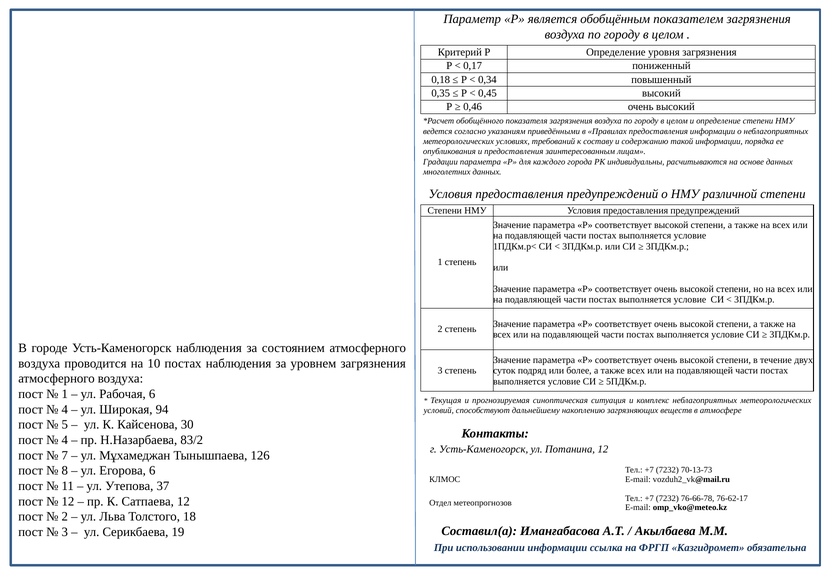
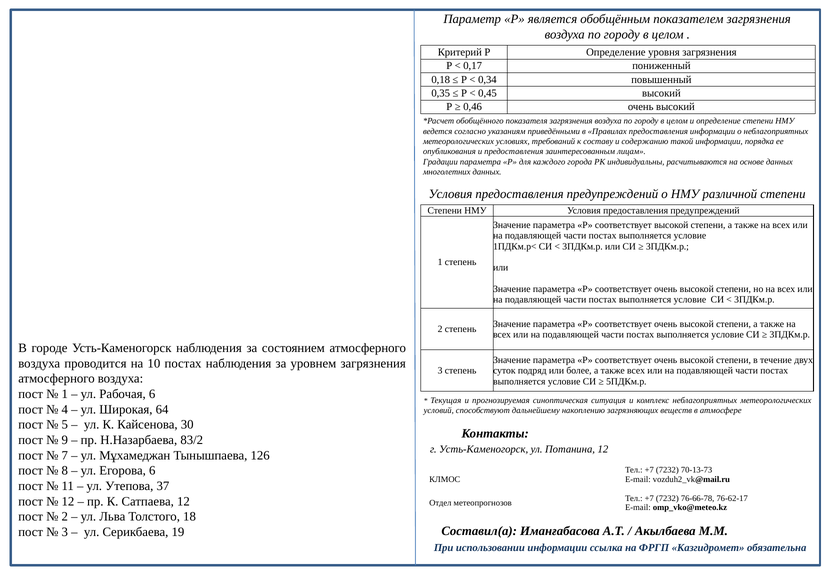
94: 94 -> 64 (162, 410)
4: 4 -> 9 (65, 440)
